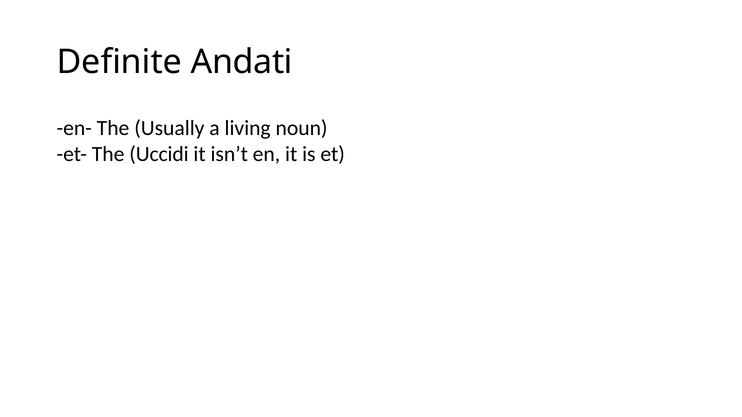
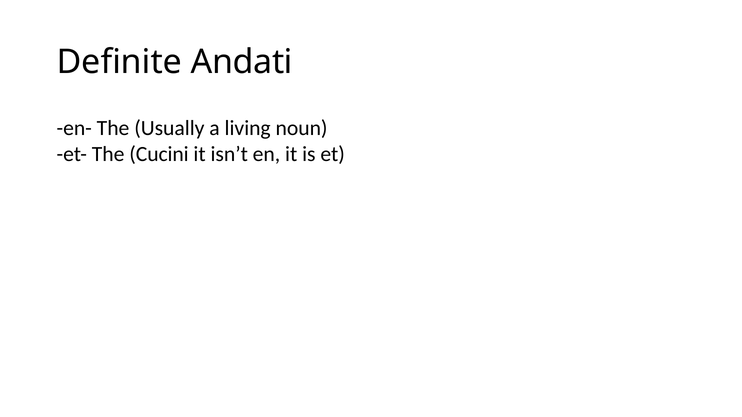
Uccidi: Uccidi -> Cucini (159, 154)
